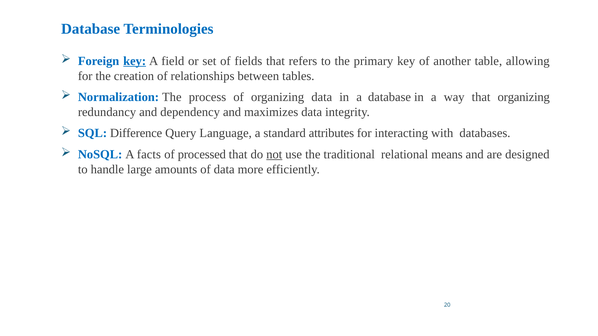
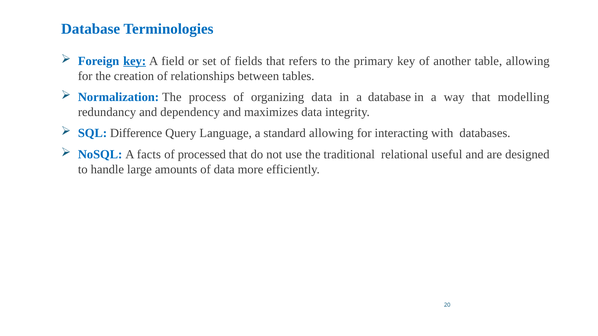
that organizing: organizing -> modelling (524, 97)
standard attributes: attributes -> allowing (331, 133)
not underline: present -> none (274, 155)
means: means -> useful (447, 155)
